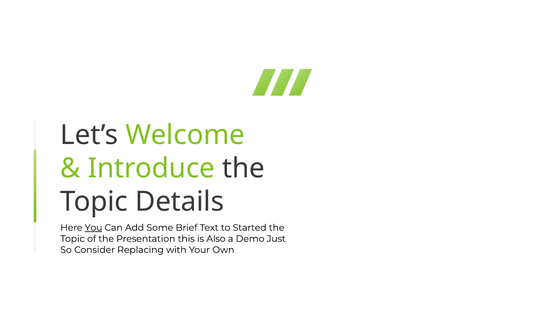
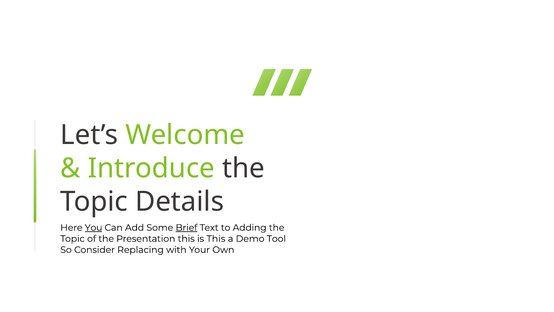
Brief underline: none -> present (187, 227)
Started: Started -> Adding (250, 227)
is Also: Also -> This (216, 238)
Just: Just -> Tool (276, 238)
